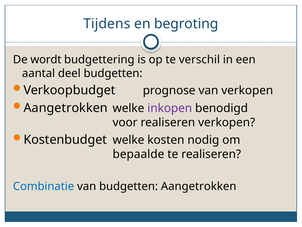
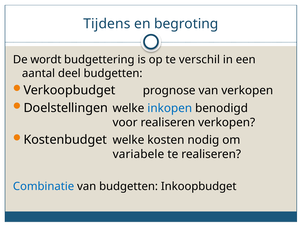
Aangetrokken: Aangetrokken -> Doelstellingen (66, 108)
inkopen colour: purple -> blue (170, 108)
bepaalde: bepaalde -> variabele (138, 154)
budgetten Aangetrokken: Aangetrokken -> Inkoopbudget (199, 186)
